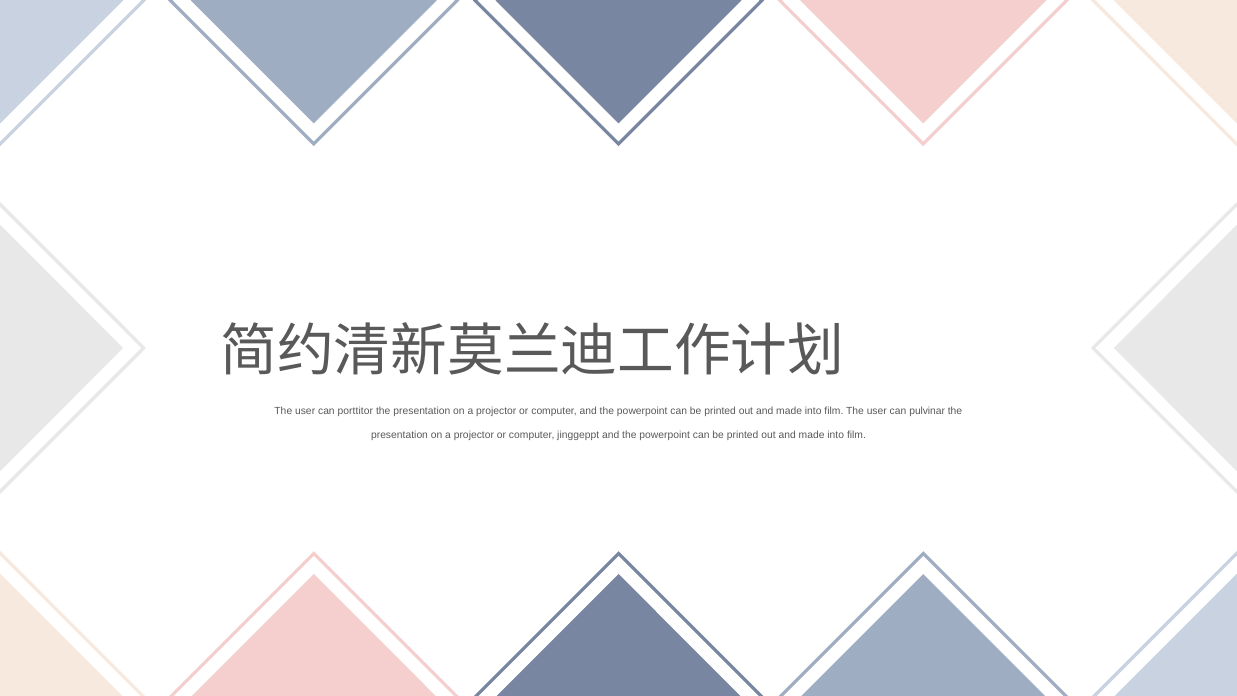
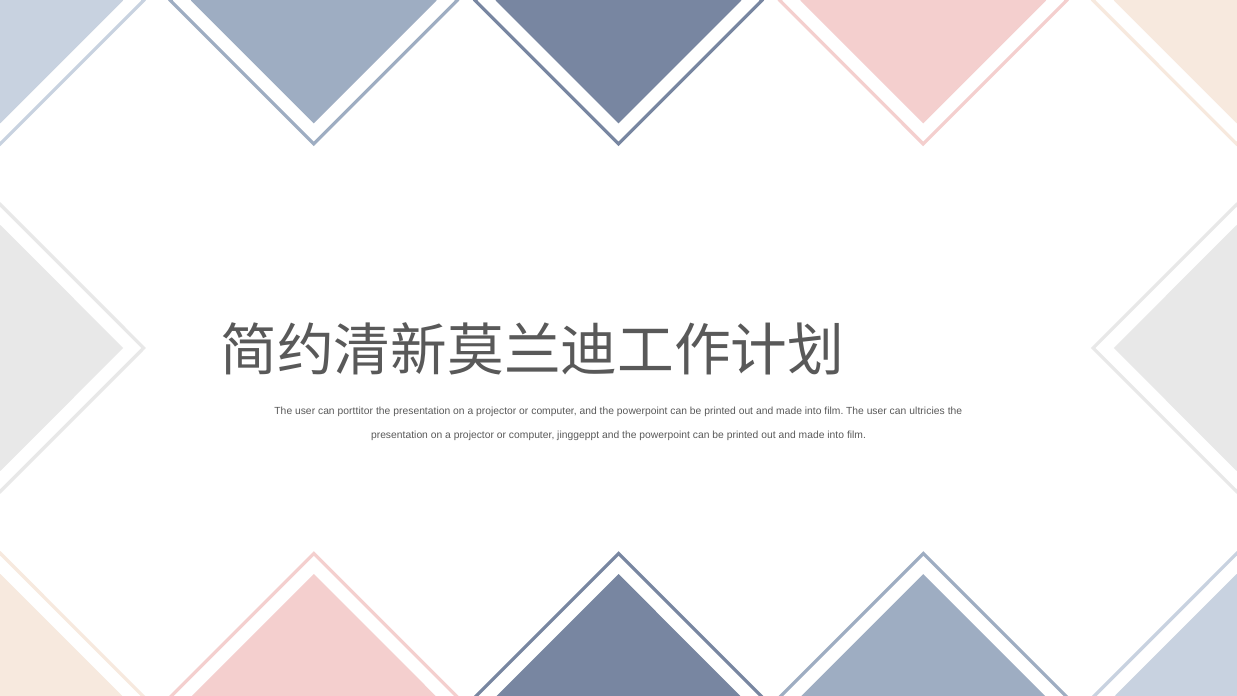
pulvinar: pulvinar -> ultricies (927, 411)
